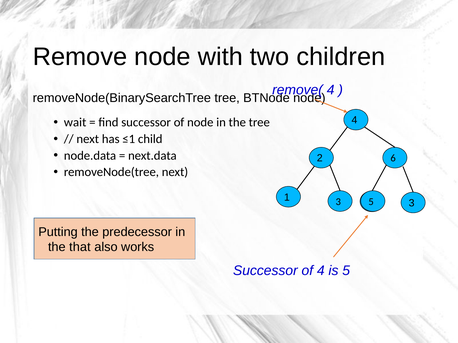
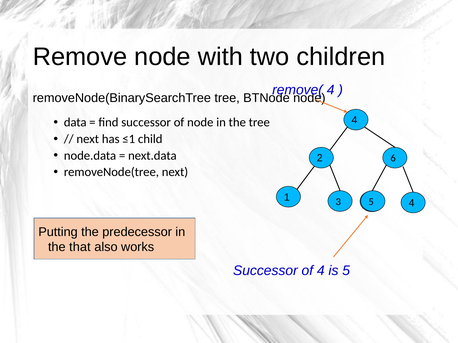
wait: wait -> data (75, 123)
3: 3 -> 4 (412, 203)
